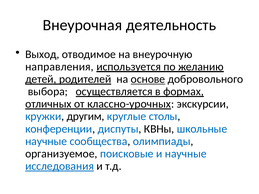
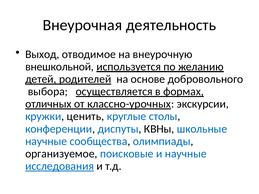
направления: направления -> внешкольной (60, 67)
основе underline: present -> none (148, 79)
другим: другим -> ценить (85, 117)
